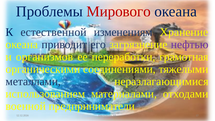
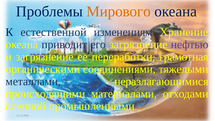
Мирового colour: red -> orange (119, 11)
и организмов: организмов -> загрязнение (45, 57)
использованием: использованием -> происходящими (45, 94)
предприниматели: предприниматели -> промышленными (92, 106)
